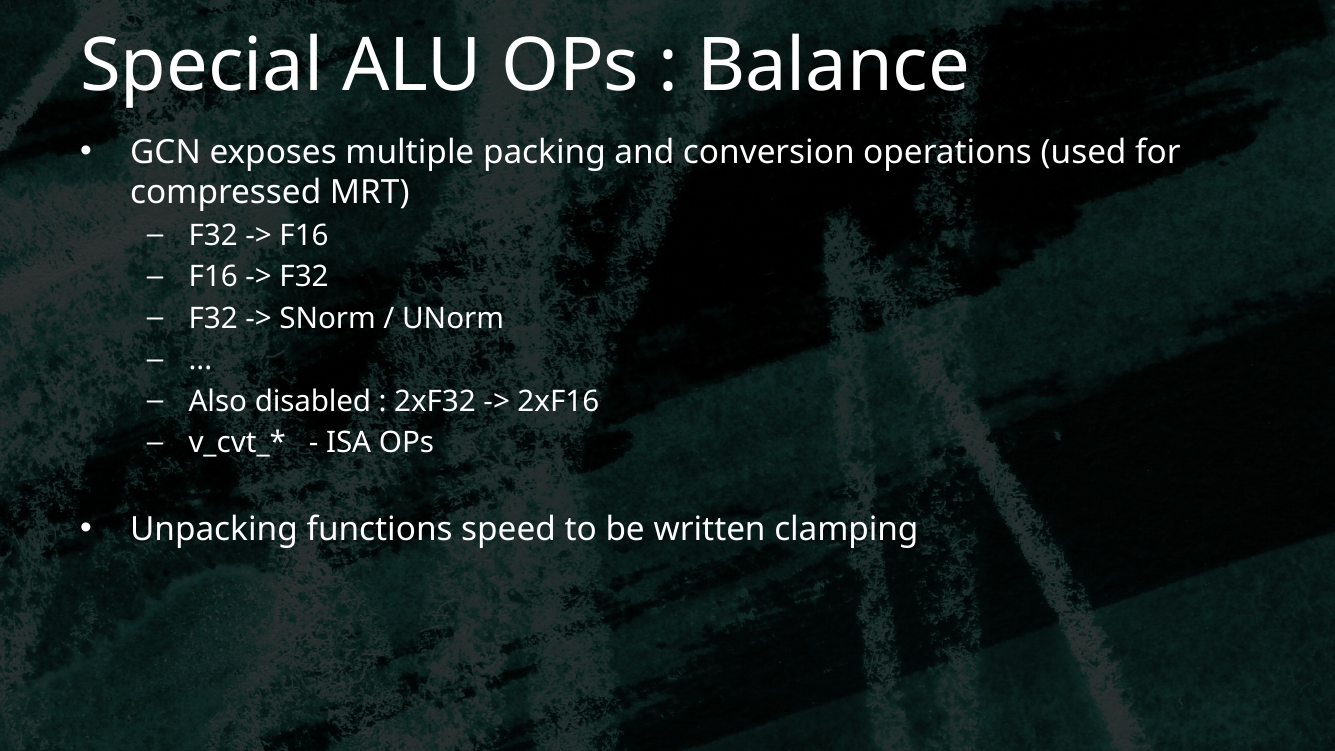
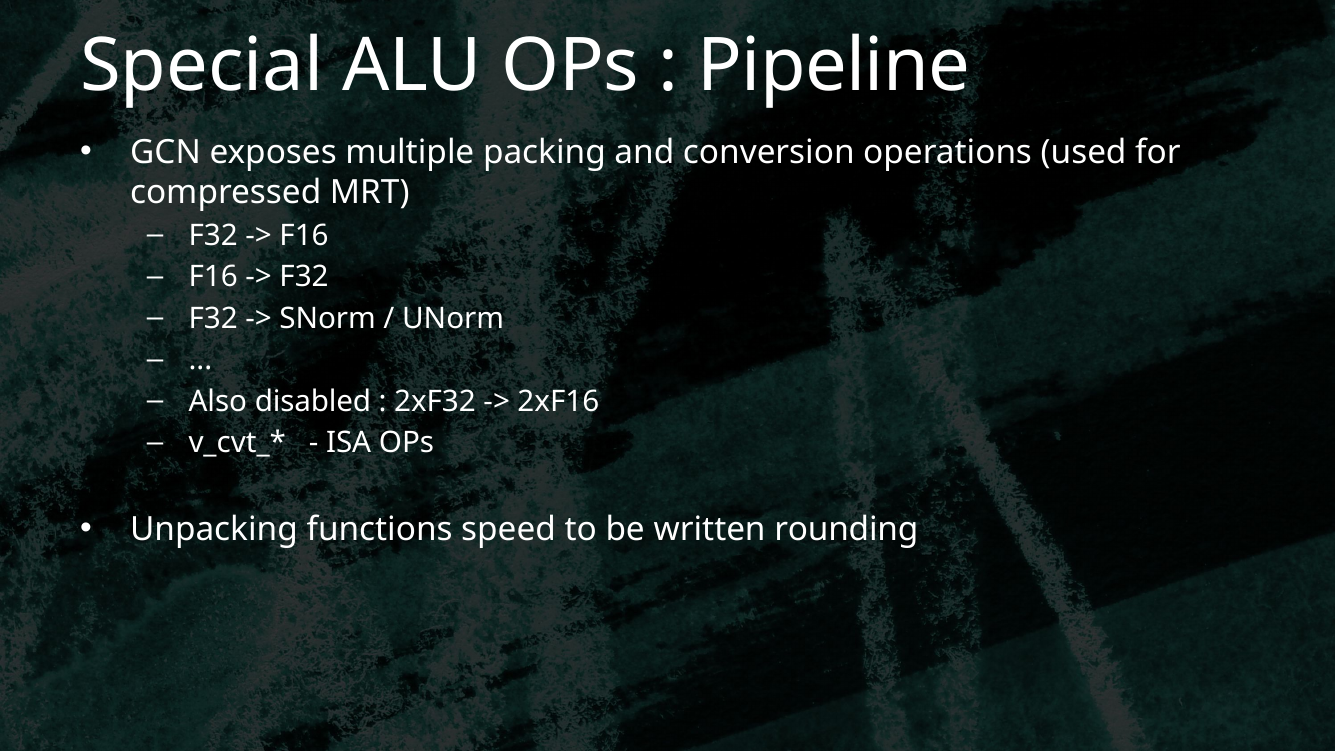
Balance: Balance -> Pipeline (834, 66)
clamping: clamping -> rounding (846, 529)
